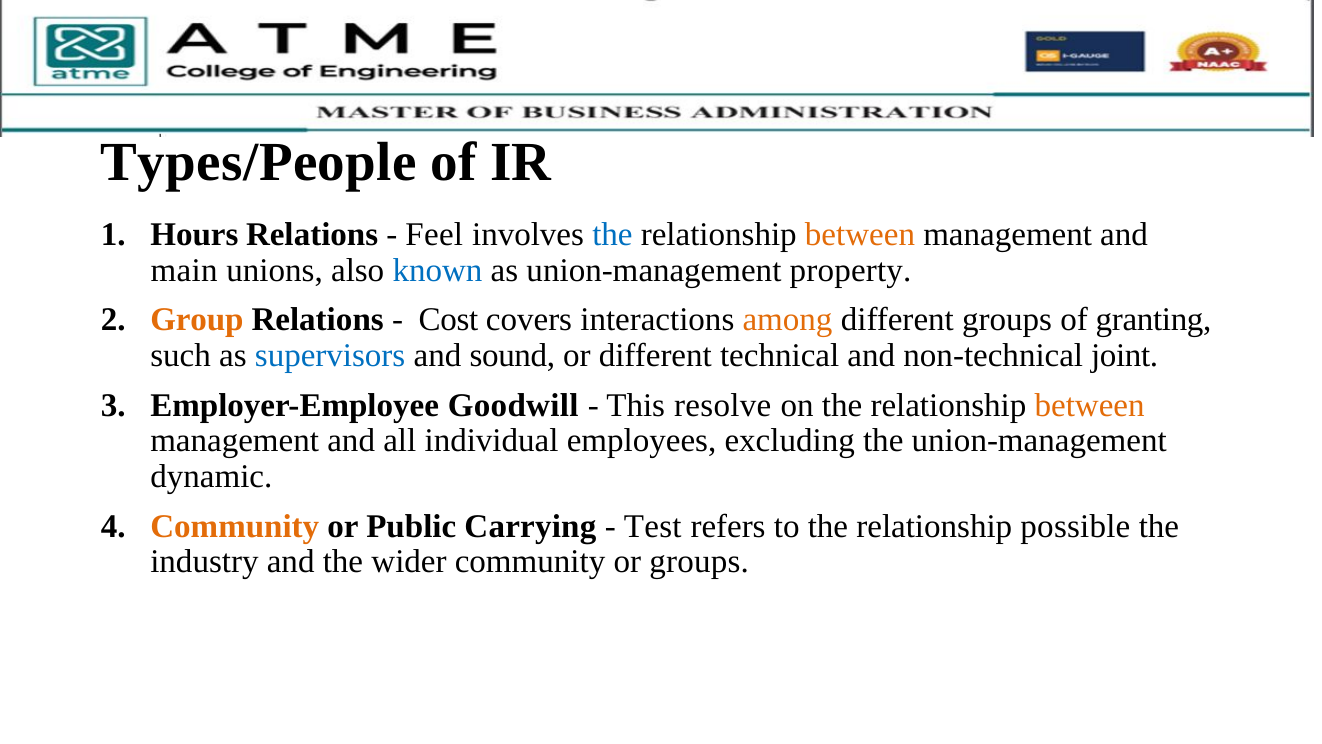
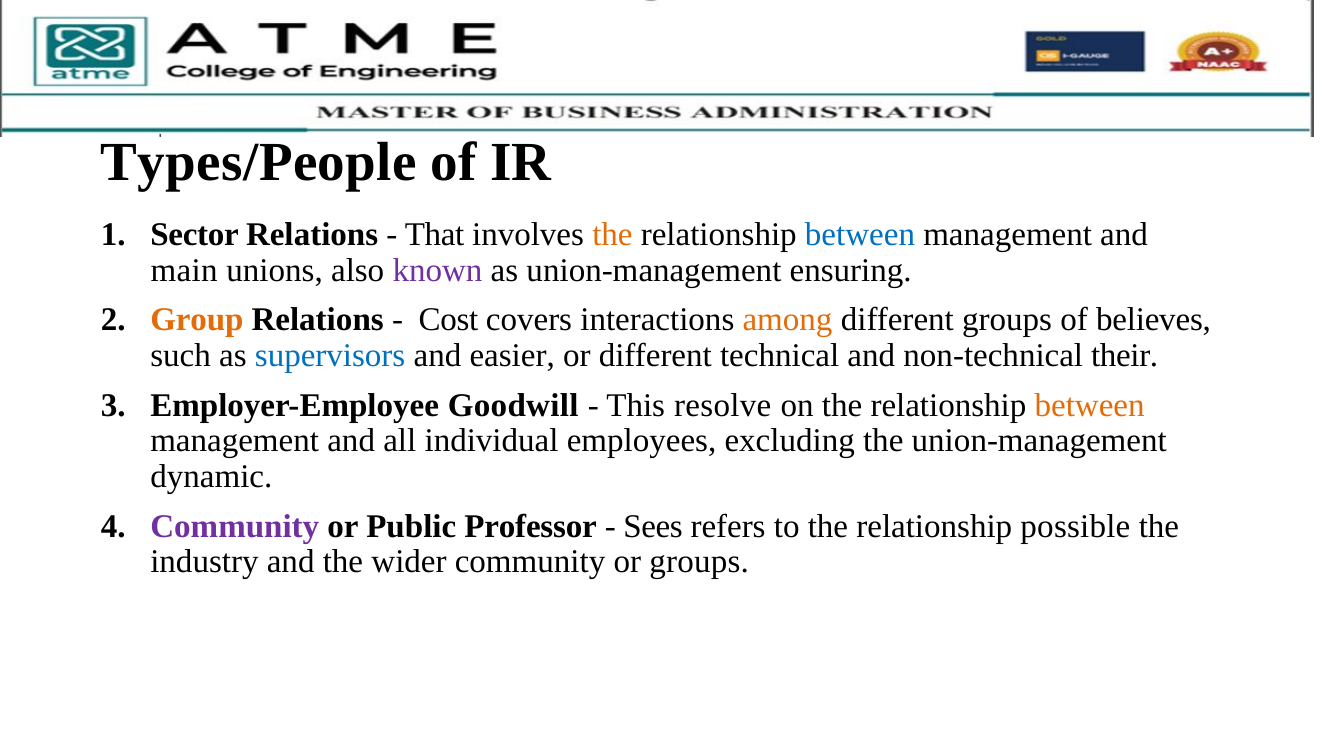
Hours: Hours -> Sector (195, 235)
Feel: Feel -> That (435, 235)
the colour: blue -> orange (612, 235)
between colour: orange -> blue (860, 235)
known colour: blue -> purple (437, 270)
property: property -> ensuring (851, 270)
granting: granting -> believes (1153, 320)
sound: sound -> easier (512, 356)
joint: joint -> their (1125, 356)
Community colour: orange -> purple (235, 526)
Carrying: Carrying -> Professor (531, 526)
Test: Test -> Sees (653, 526)
